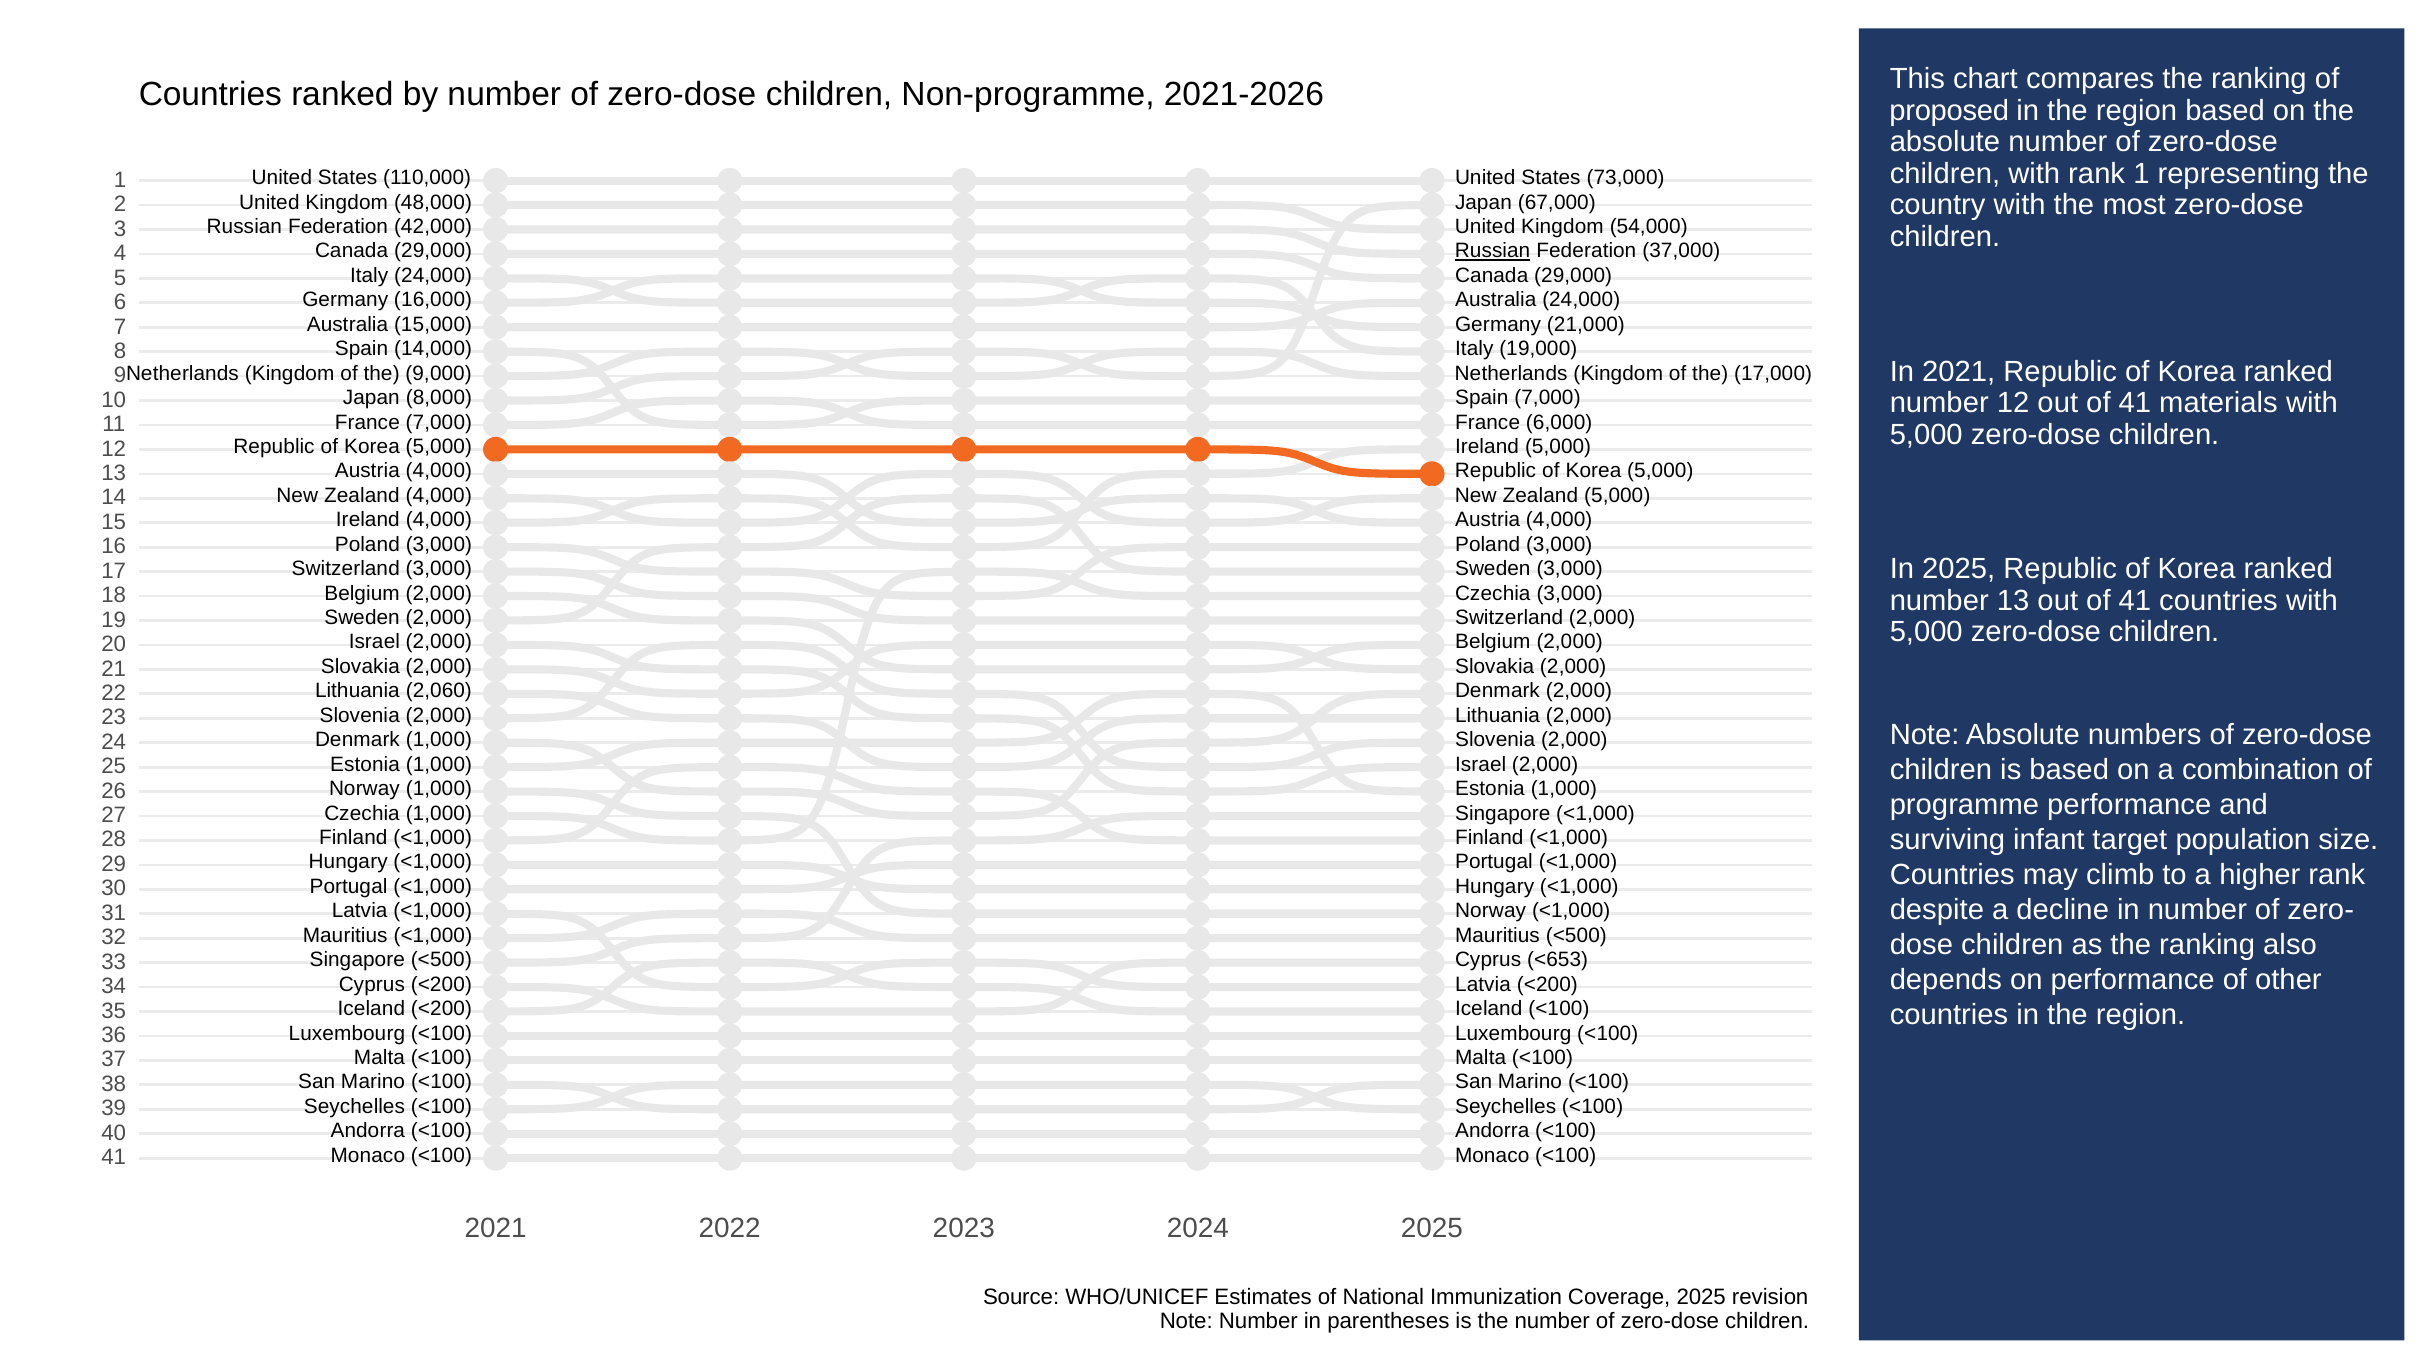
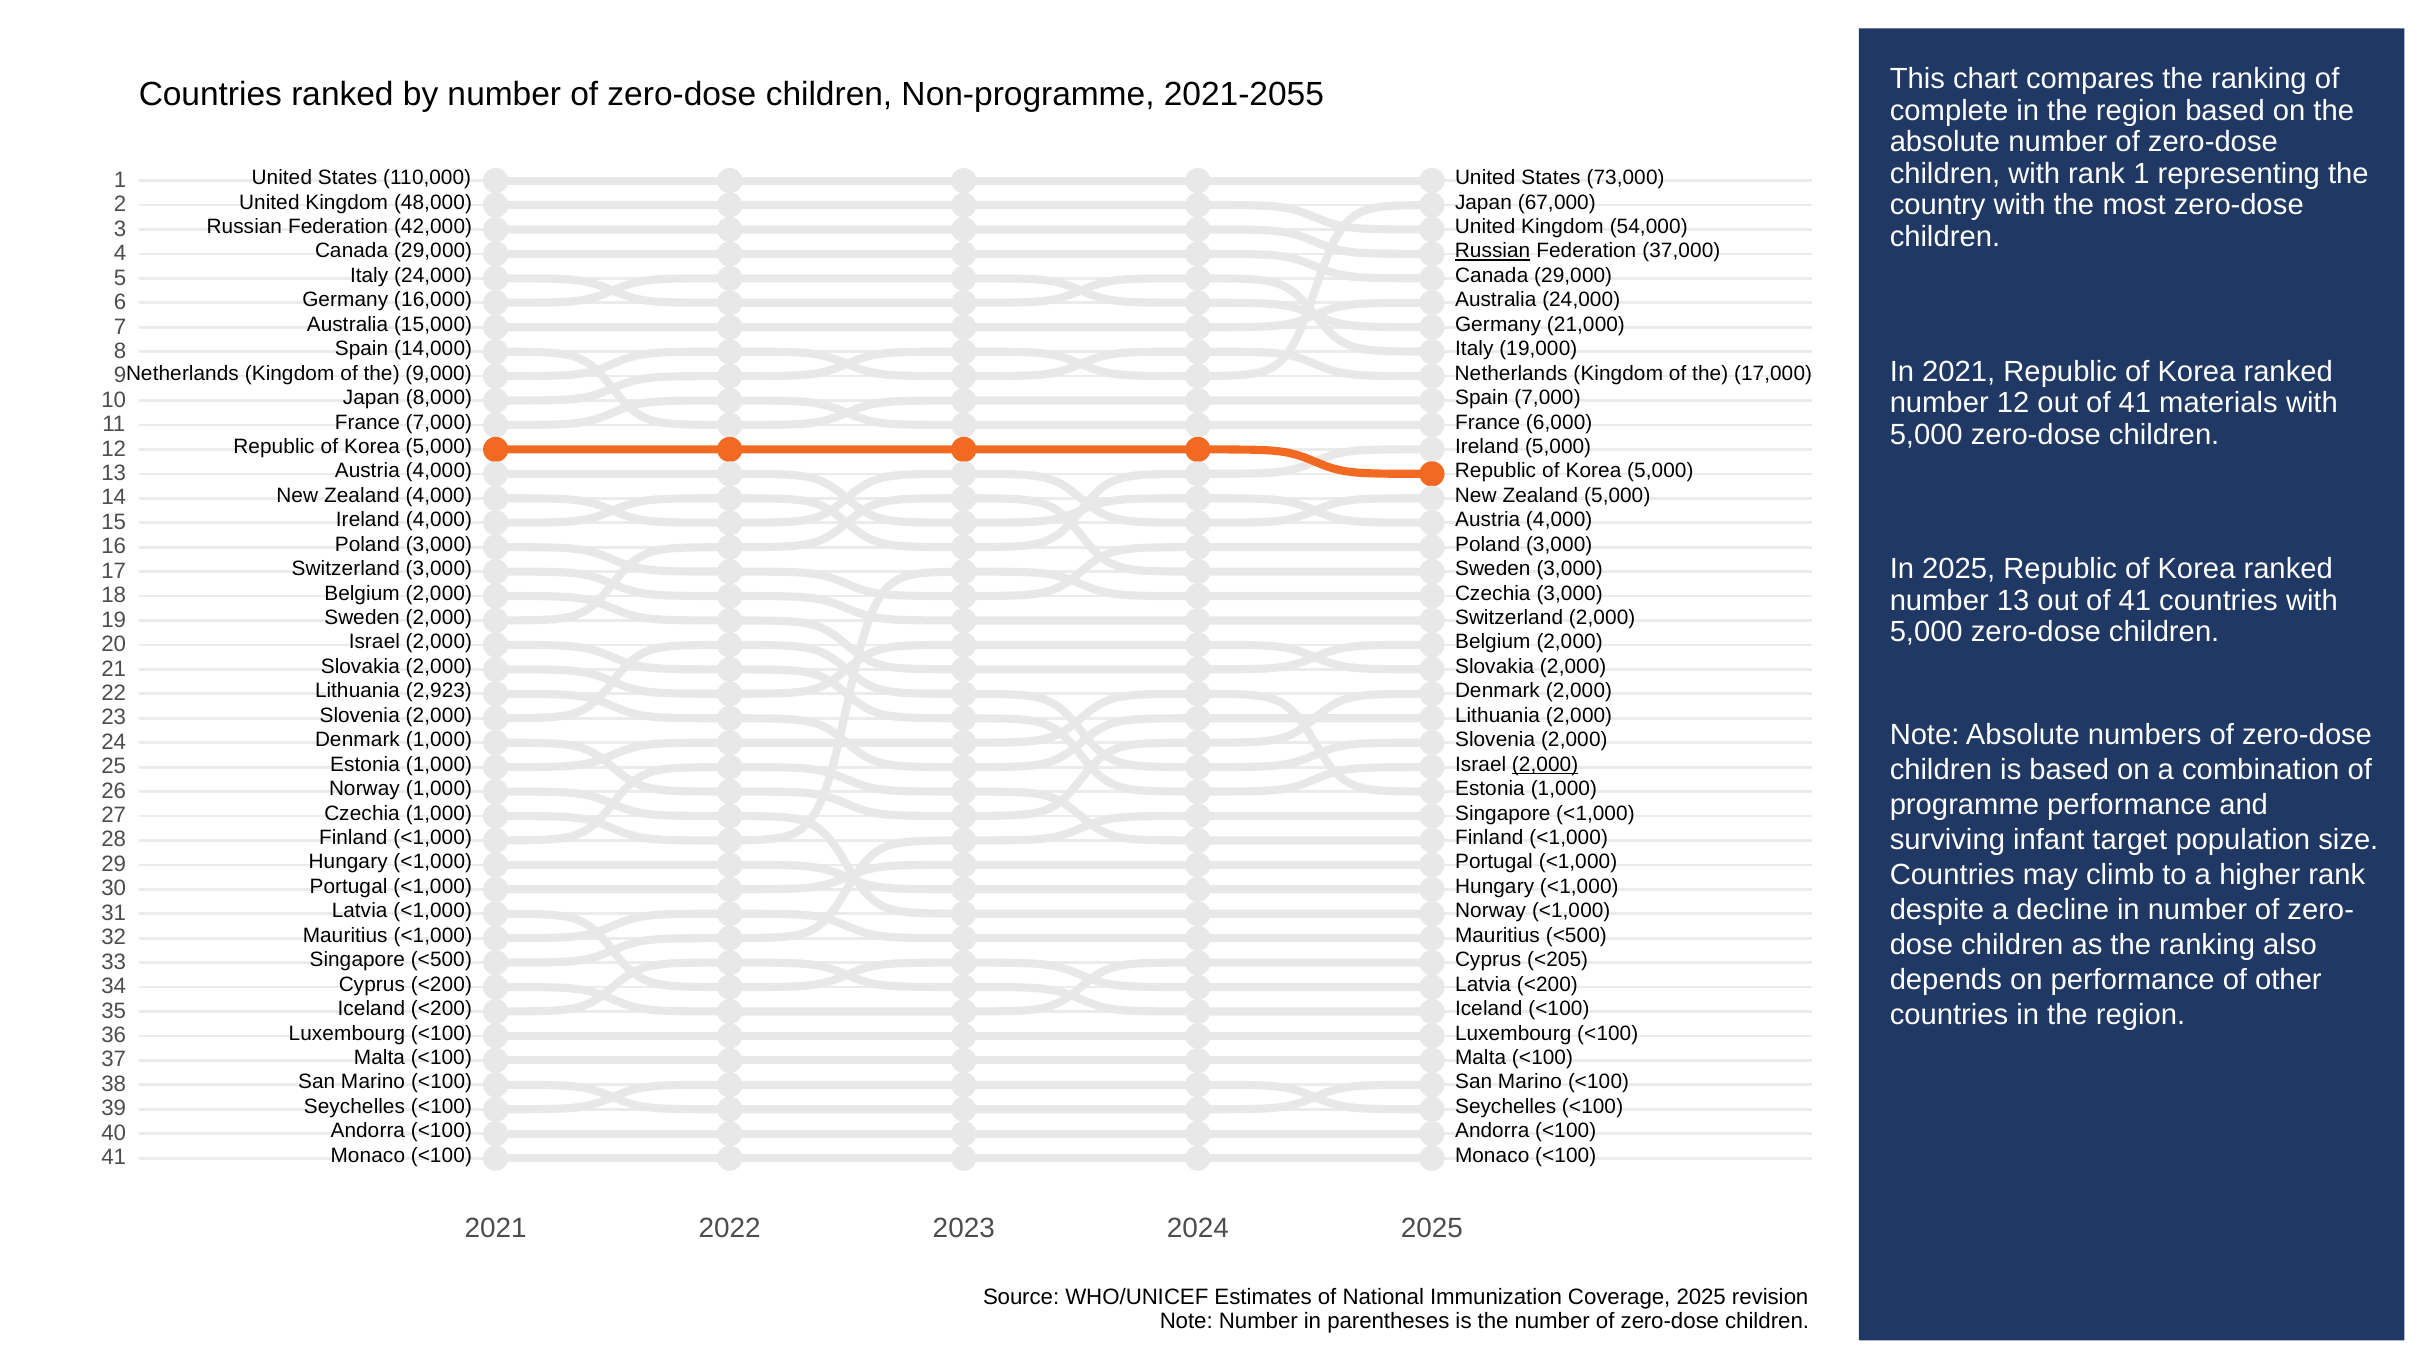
2021-2026: 2021-2026 -> 2021-2055 (1244, 94)
proposed: proposed -> complete (1949, 111)
2,060: 2,060 -> 2,923 (439, 691)
2,000 underline: none -> present (1545, 765)
<653: <653 -> <205 (1558, 960)
